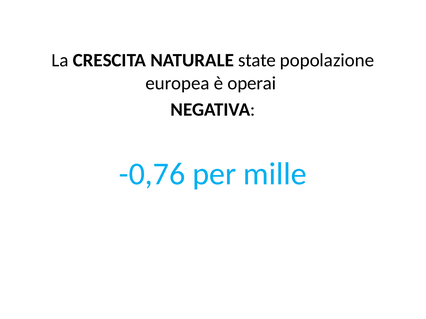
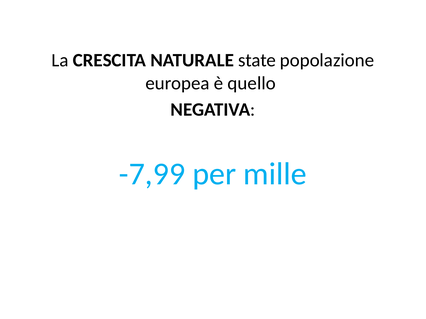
operai: operai -> quello (252, 83)
-0,76: -0,76 -> -7,99 (152, 174)
